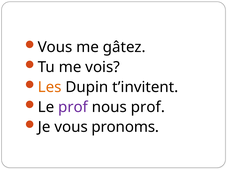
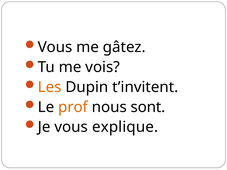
prof colour: purple -> orange (73, 107)
nous prof: prof -> sont (148, 107)
pronoms: pronoms -> explique (125, 127)
